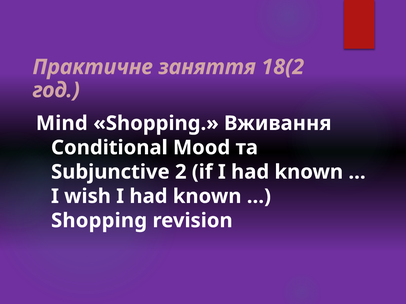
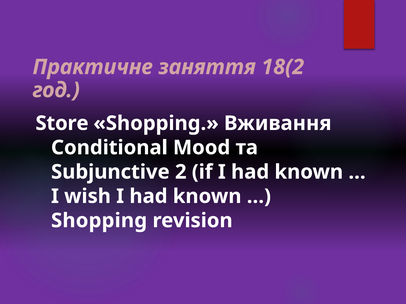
Mind: Mind -> Store (62, 123)
